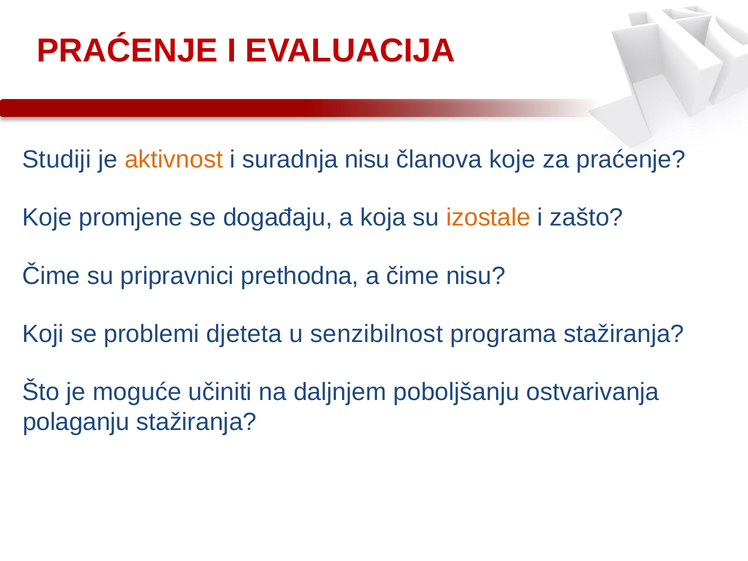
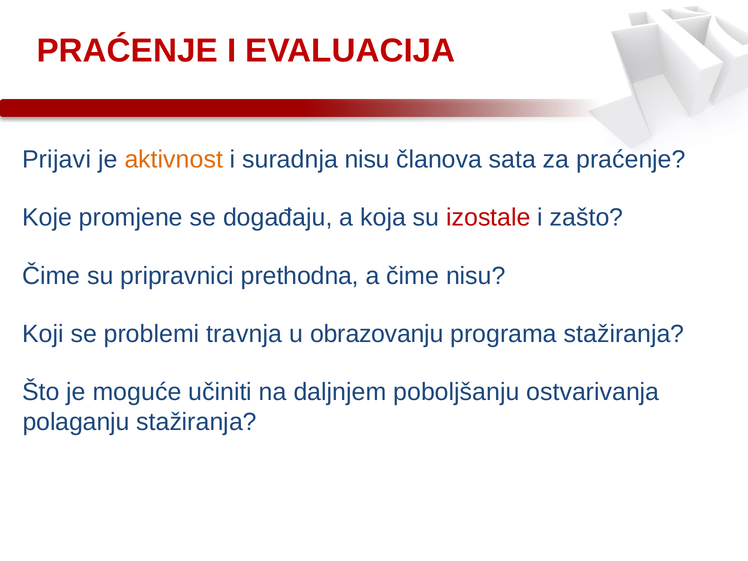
Studiji: Studiji -> Prijavi (57, 160)
članova koje: koje -> sata (513, 160)
izostale colour: orange -> red (488, 218)
djeteta: djeteta -> travnja (244, 334)
senzibilnost: senzibilnost -> obrazovanju (377, 334)
